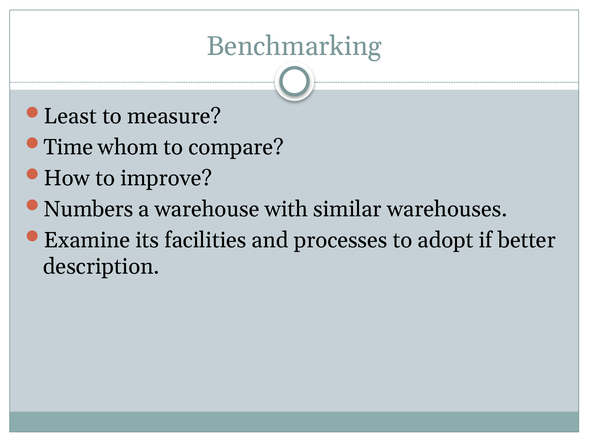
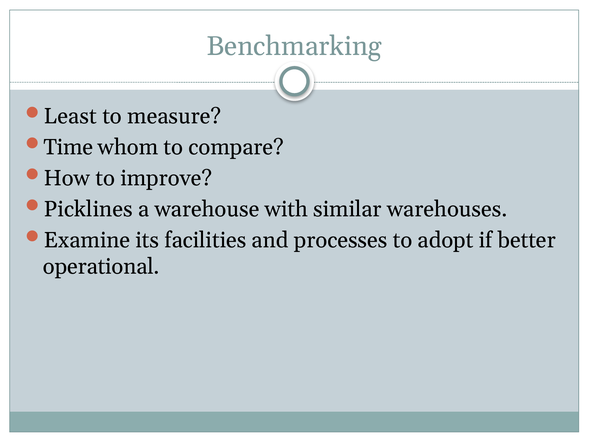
Numbers: Numbers -> Picklines (88, 209)
description: description -> operational (101, 266)
